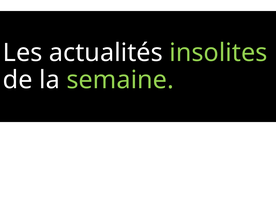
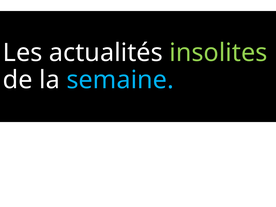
semaine colour: light green -> light blue (120, 80)
